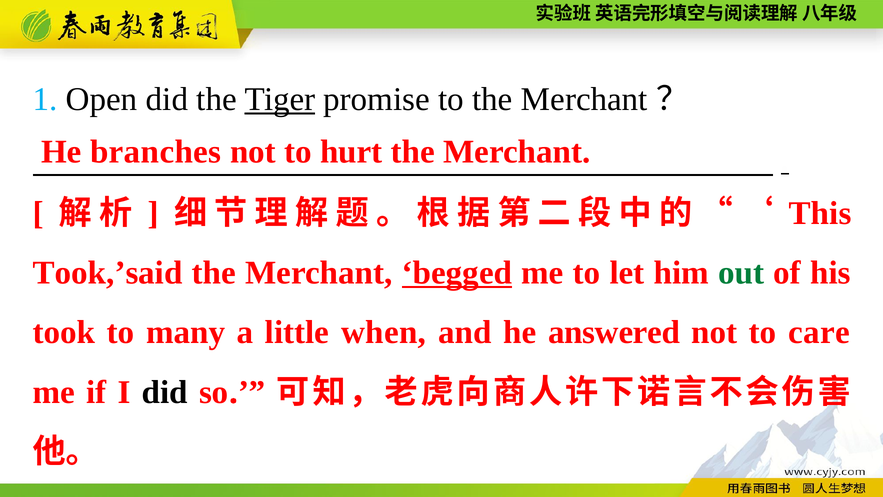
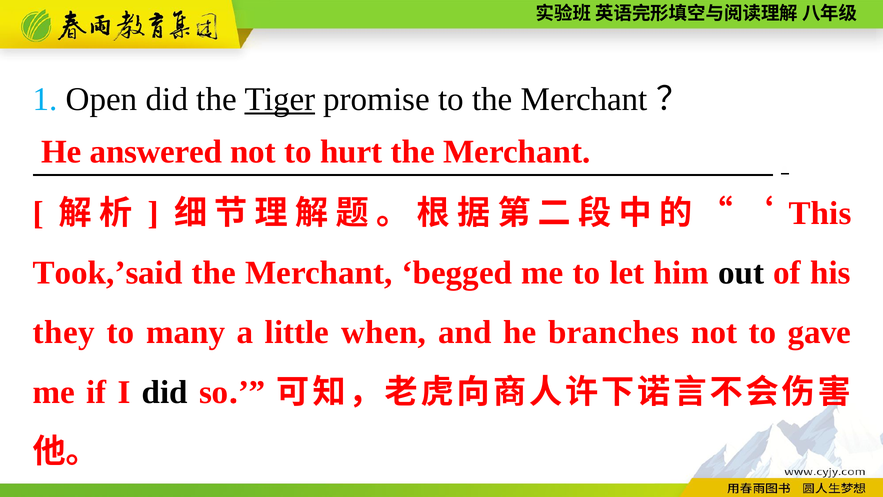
branches: branches -> answered (156, 152)
begged underline: present -> none (457, 273)
out colour: green -> black (741, 273)
took: took -> they (64, 332)
answered: answered -> branches (614, 332)
care: care -> gave (819, 332)
